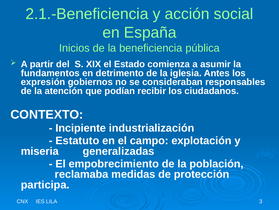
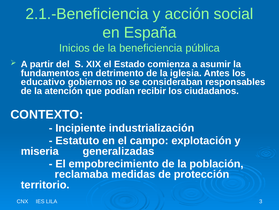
expresión: expresión -> educativo (43, 82)
participa: participa -> territorio (45, 184)
